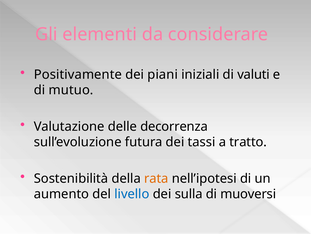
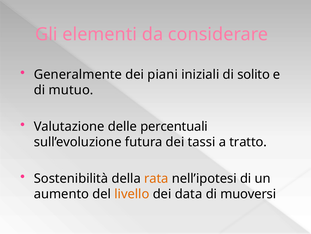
Positivamente: Positivamente -> Generalmente (78, 74)
valuti: valuti -> solito (254, 74)
decorrenza: decorrenza -> percentuali (174, 126)
livello colour: blue -> orange (132, 193)
sulla: sulla -> data (189, 193)
